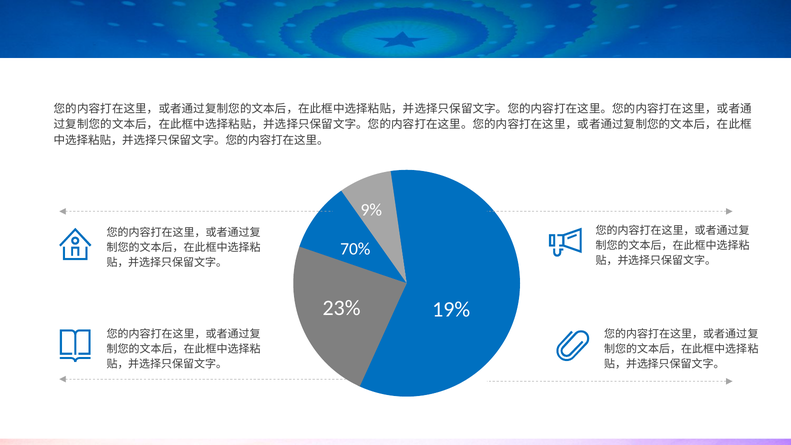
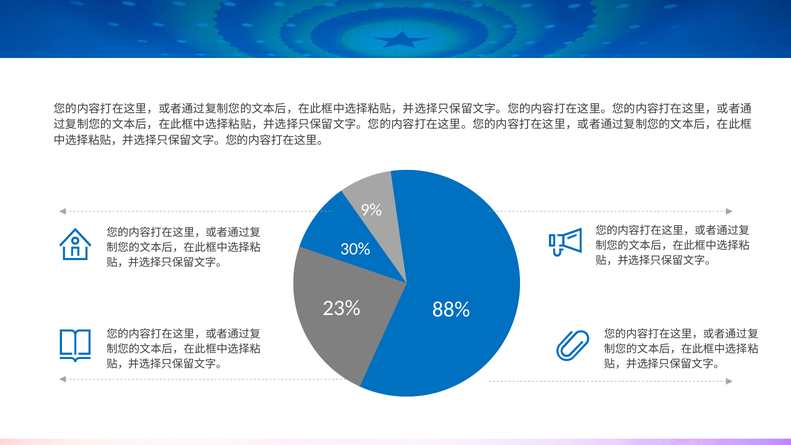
70%: 70% -> 30% (355, 249)
19%: 19% -> 88% (451, 310)
